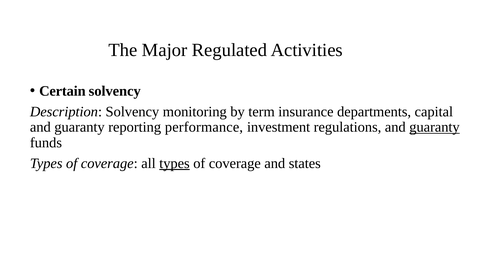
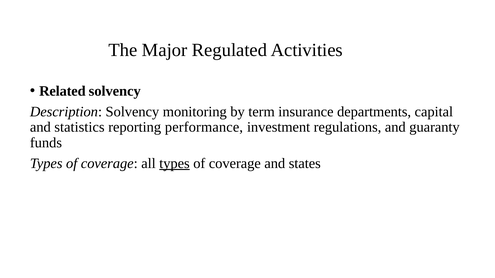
Certain: Certain -> Related (62, 91)
guaranty: guaranty -> statistics (79, 127)
guaranty underline: present -> none (434, 127)
